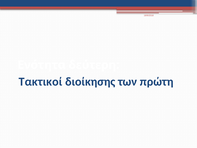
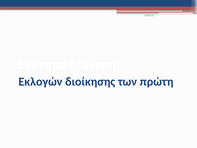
Τακτικοί: Τακτικοί -> Εκλογών (40, 82)
